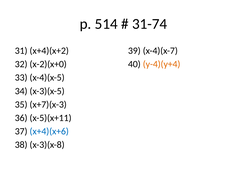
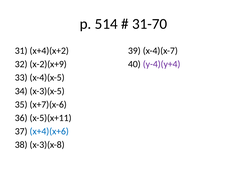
31-74: 31-74 -> 31-70 (150, 24)
x-2)(x+0: x-2)(x+0 -> x-2)(x+9 (48, 64)
y-4)(y+4 colour: orange -> purple (162, 64)
x+7)(x-3: x+7)(x-3 -> x+7)(x-6 (48, 105)
